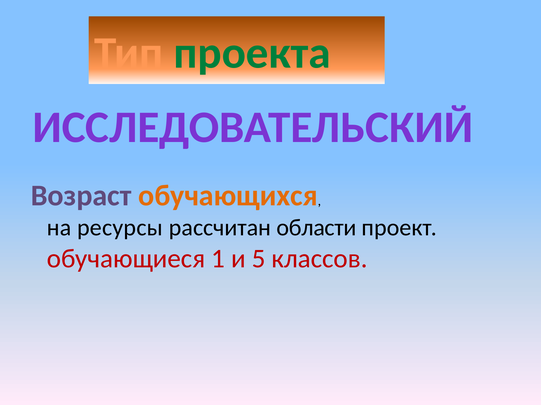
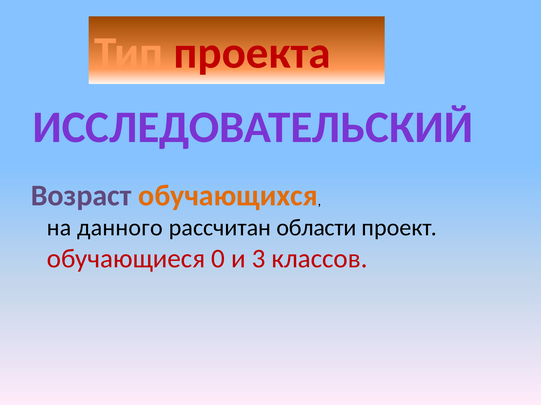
проекта colour: green -> red (252, 53)
ресурсы: ресурсы -> данного (120, 228)
1: 1 -> 0 (218, 259)
5: 5 -> 3 (259, 259)
